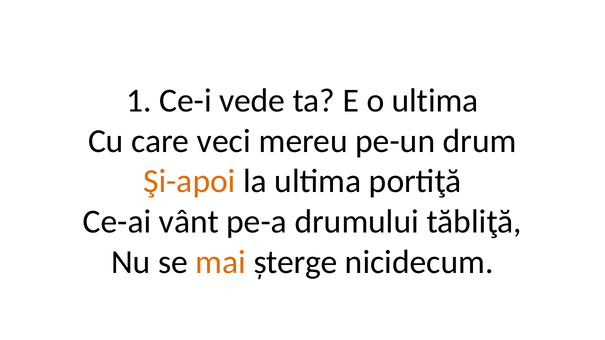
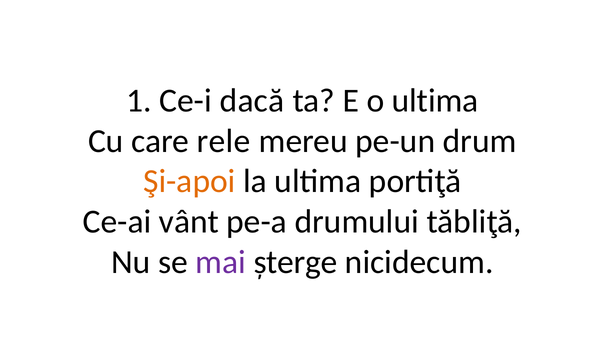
vede: vede -> dacă (252, 101)
veci: veci -> rele (224, 141)
mai colour: orange -> purple (221, 262)
